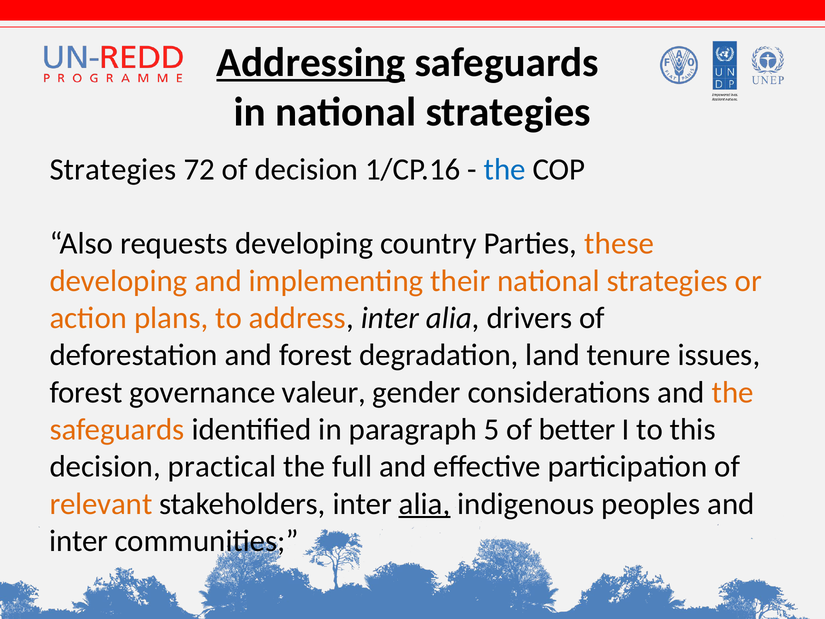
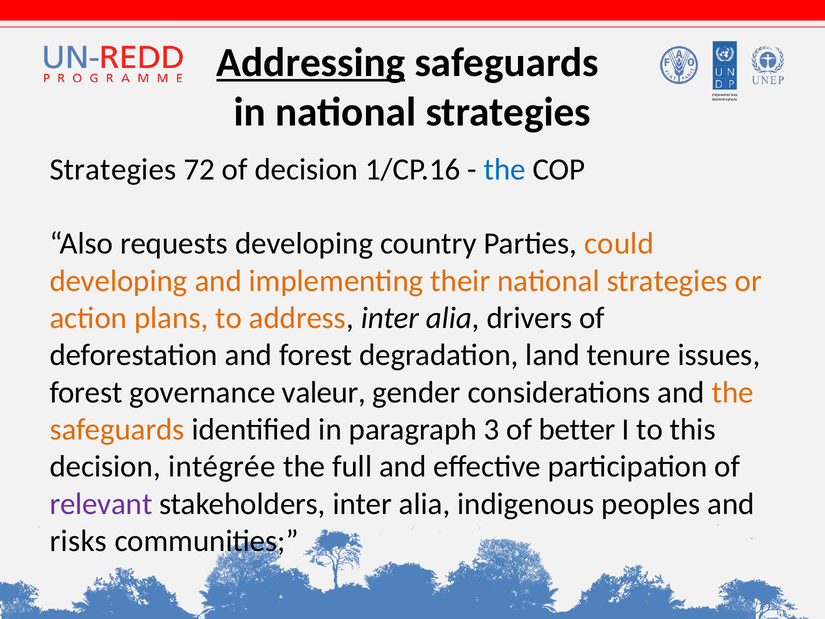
these: these -> could (619, 244)
5: 5 -> 3 (492, 429)
practical: practical -> intégrée (222, 466)
relevant colour: orange -> purple (101, 504)
alia underline: present -> none (425, 504)
inter: inter -> risks (78, 541)
